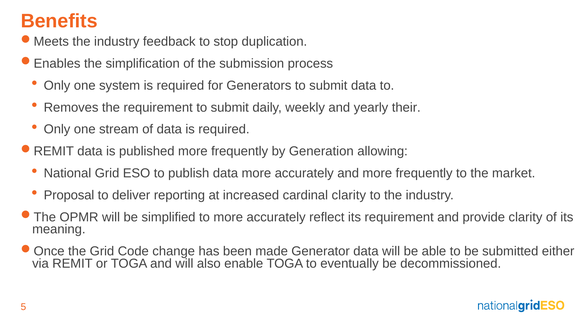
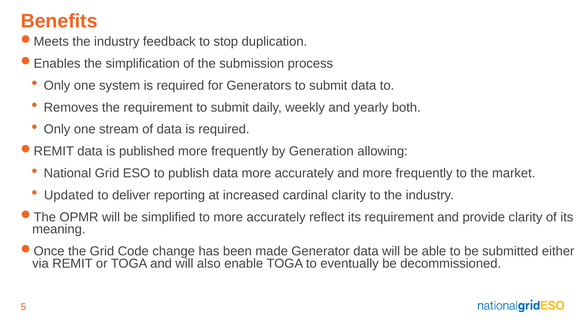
their: their -> both (406, 107)
Proposal: Proposal -> Updated (69, 195)
